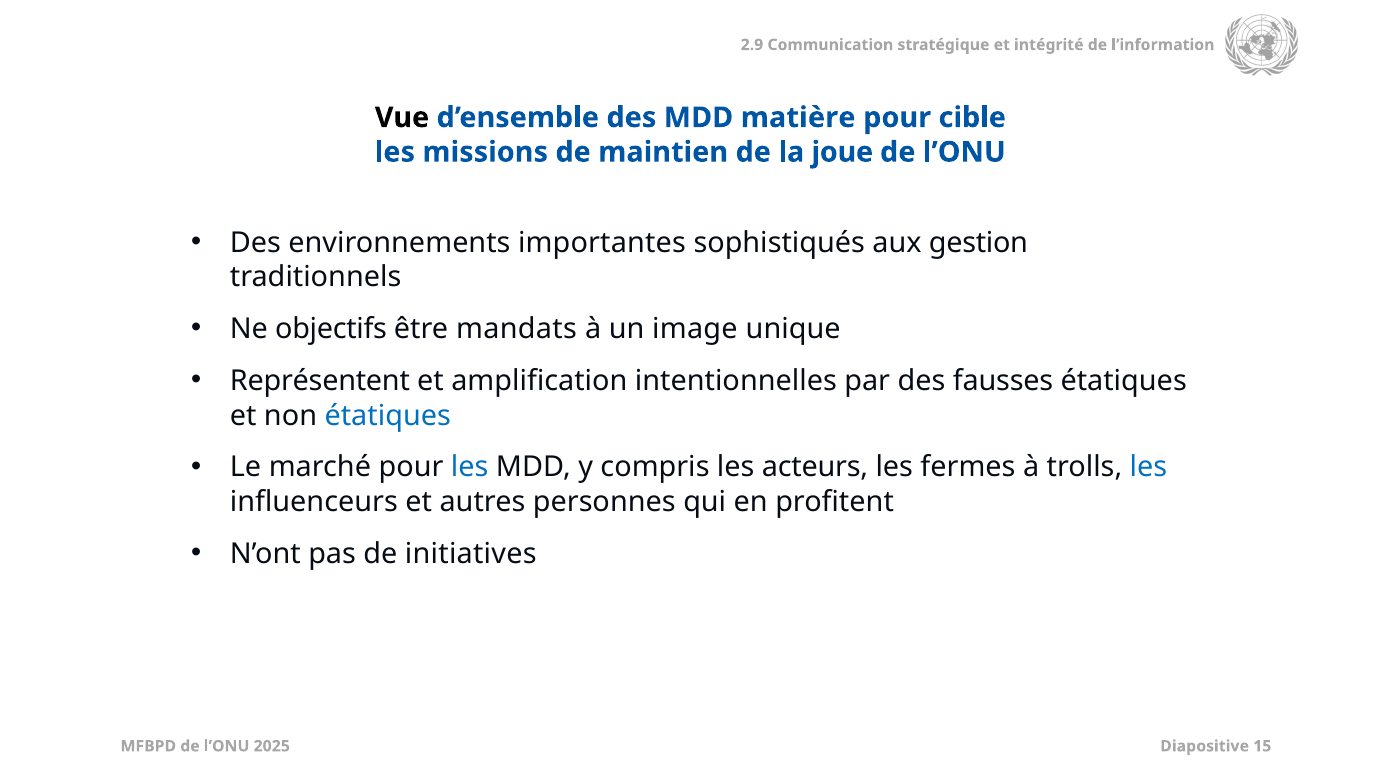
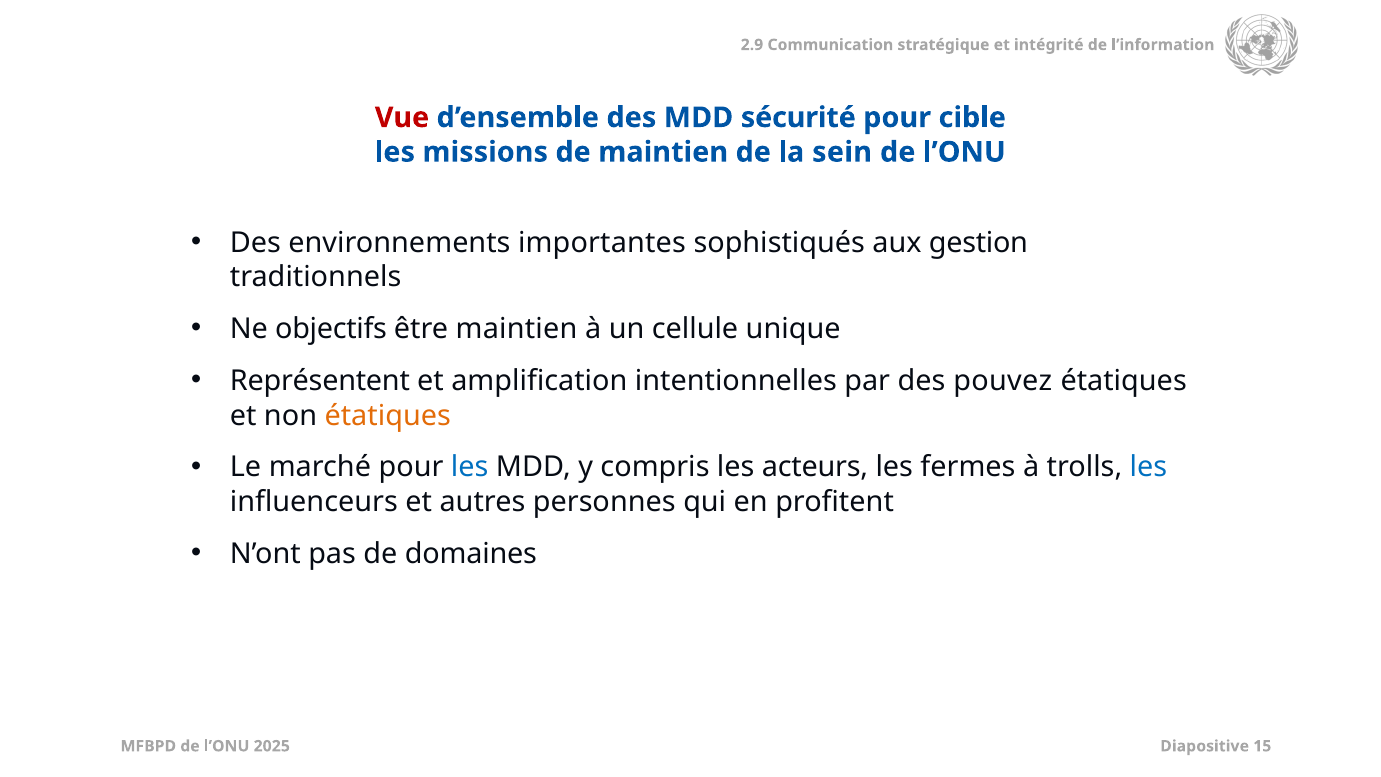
Vue colour: black -> red (402, 118)
matière: matière -> sécurité (798, 118)
joue: joue -> sein (842, 152)
être mandats: mandats -> maintien (517, 329)
image: image -> cellule (695, 329)
fausses: fausses -> pouvez (1003, 381)
étatiques colour: blue -> orange (388, 415)
initiatives: initiatives -> domaines (471, 554)
